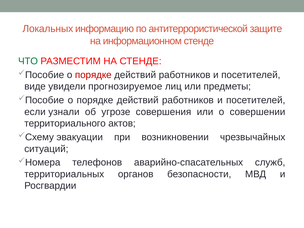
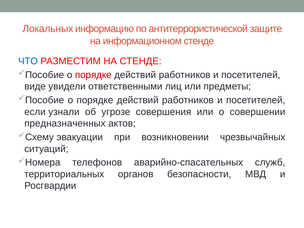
ЧТО colour: green -> blue (28, 61)
прогнозируемое: прогнозируемое -> ответственными (125, 87)
территориального: территориального -> предназначенных (65, 123)
